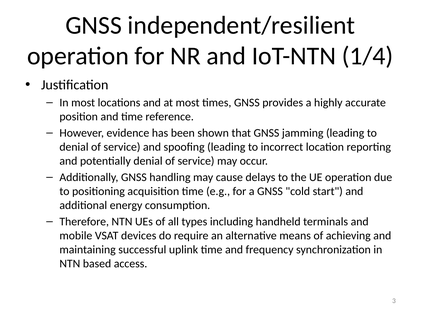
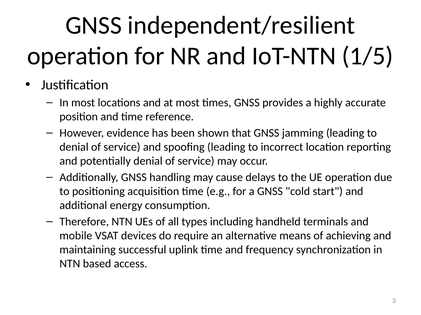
1/4: 1/4 -> 1/5 (368, 56)
